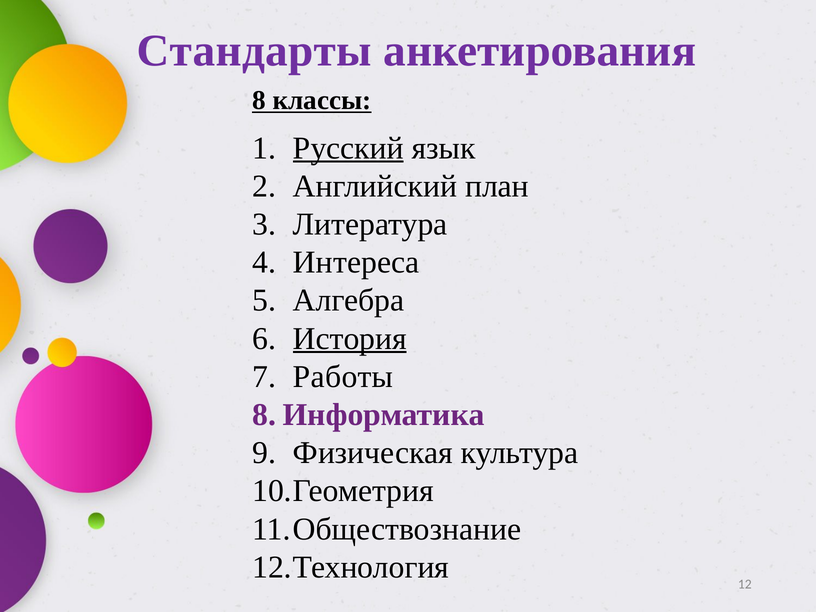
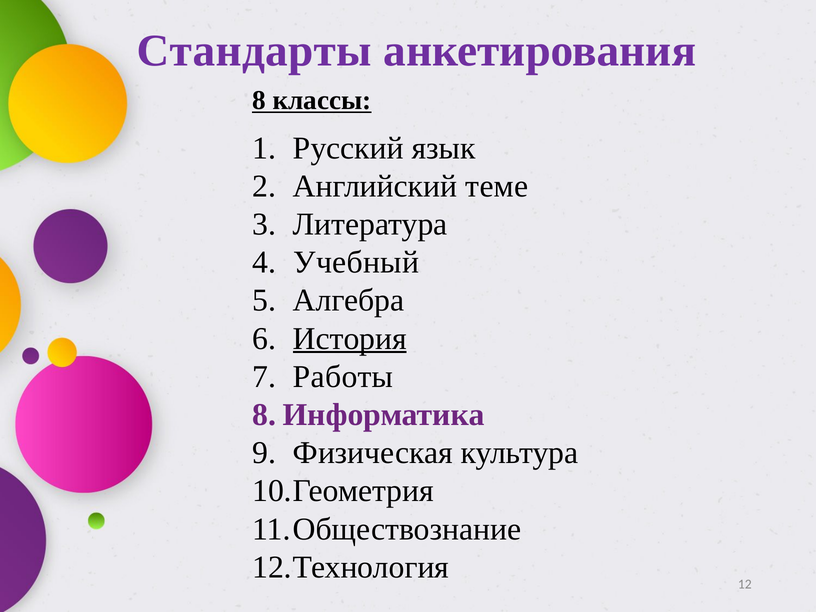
Русский underline: present -> none (348, 148)
план: план -> теме (497, 186)
Интереса: Интереса -> Учебный (356, 262)
